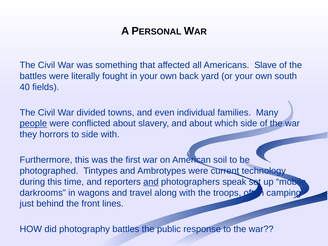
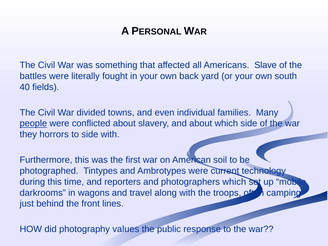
and underline: present -> none (151, 182)
photographers speak: speak -> which (234, 182)
photography battles: battles -> values (126, 229)
